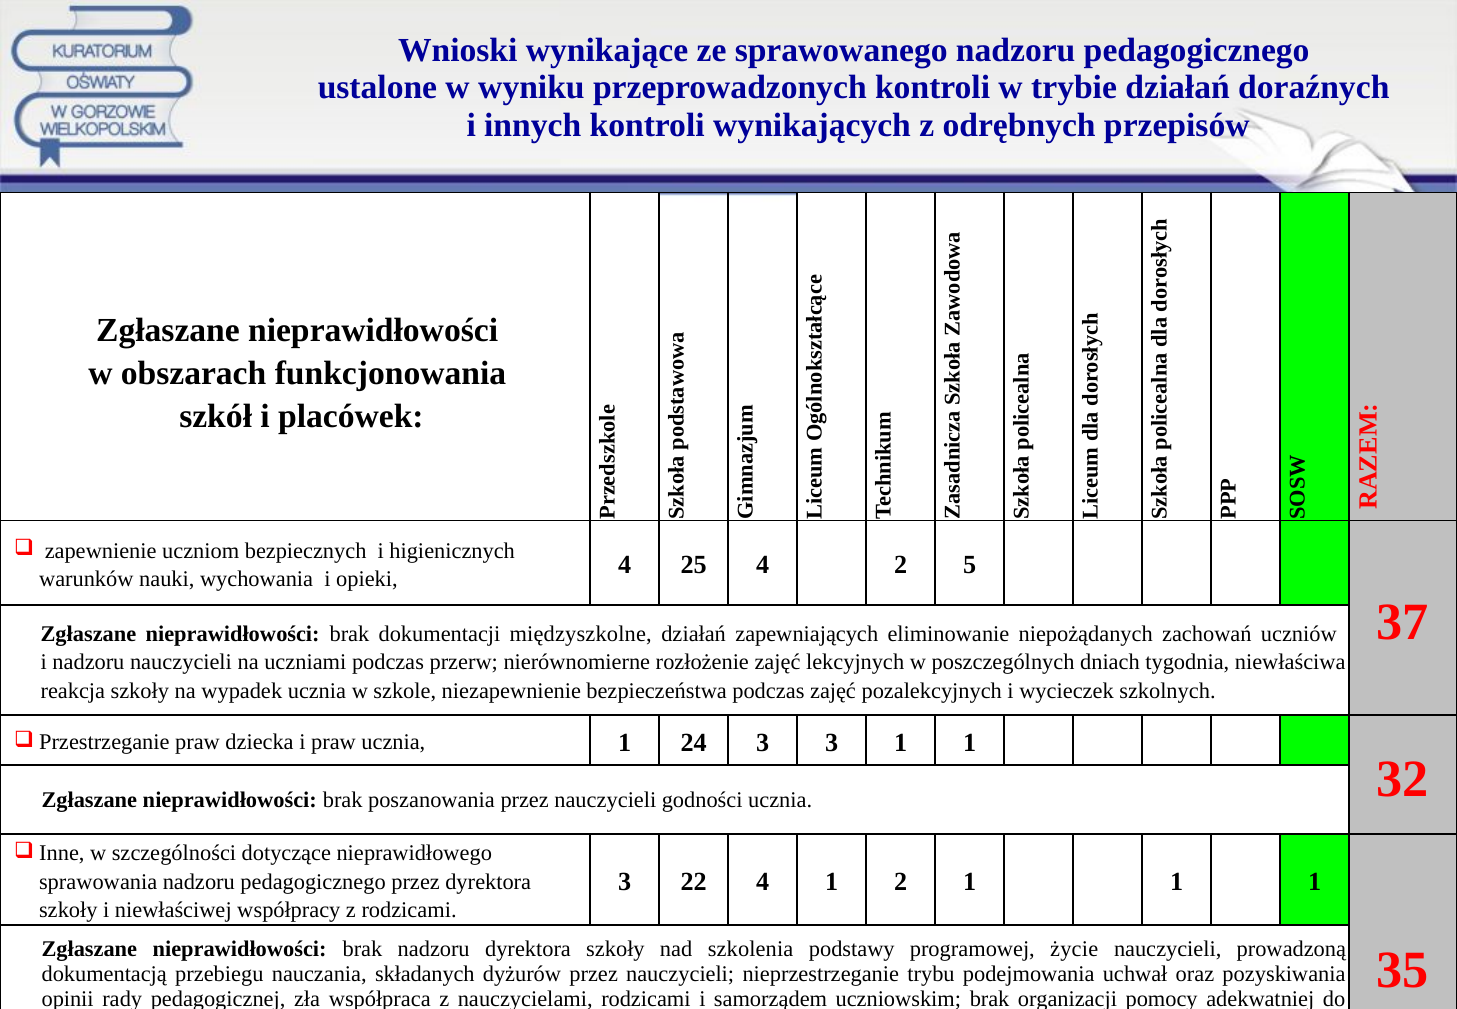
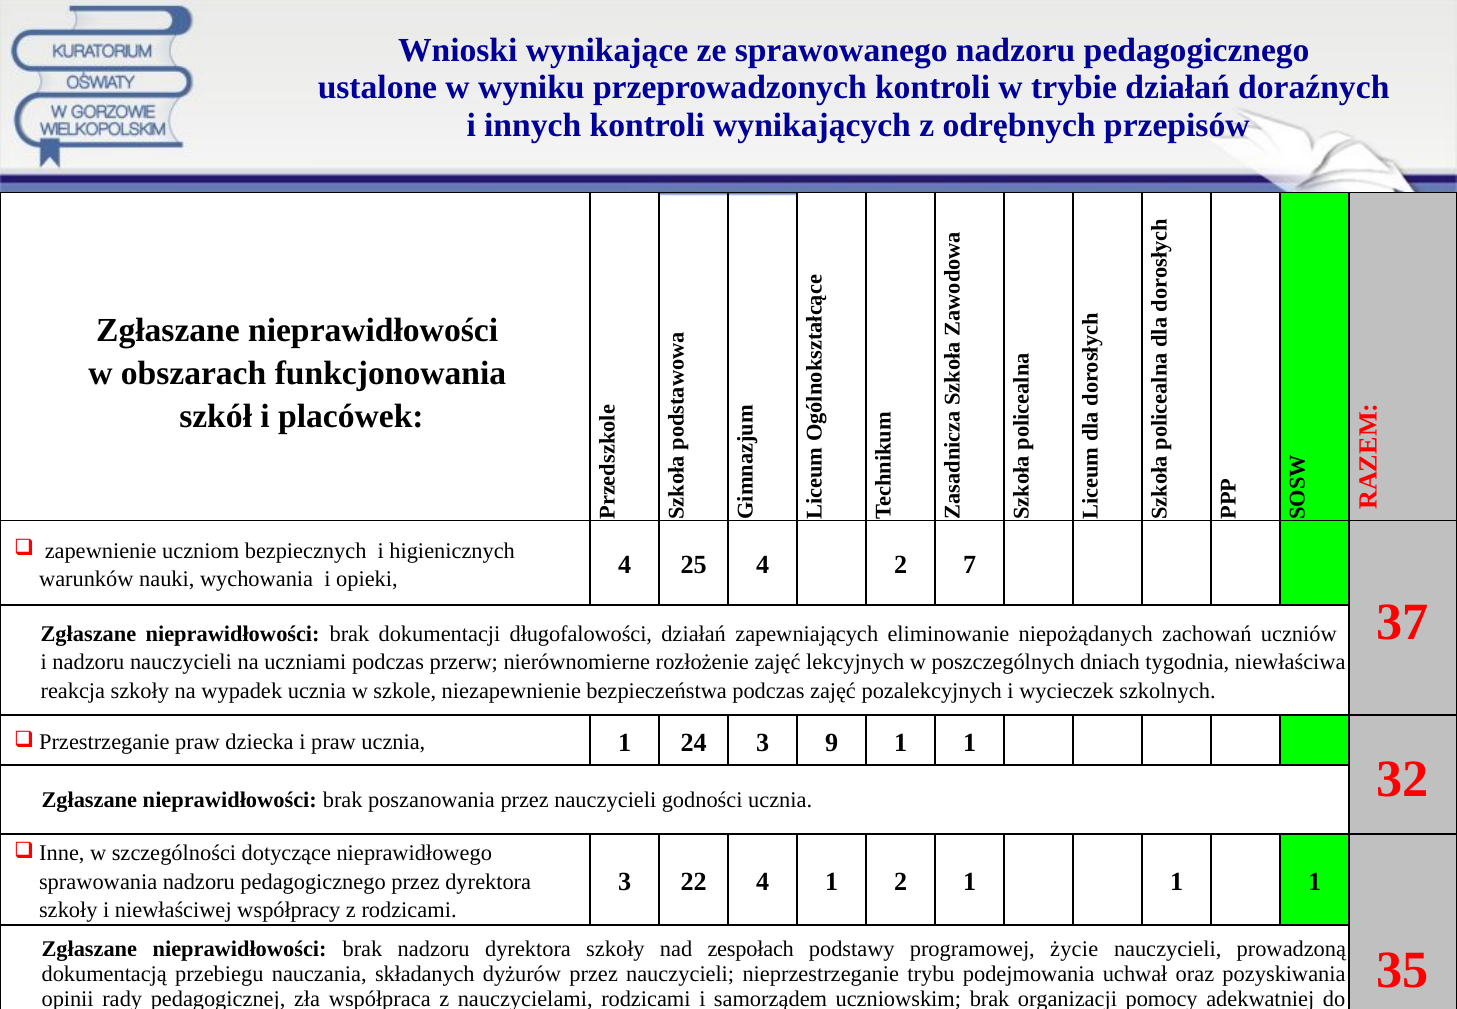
5: 5 -> 7 (970, 565)
międzyszkolne: międzyszkolne -> długofalowości (581, 634)
3 3: 3 -> 9 (832, 742)
szkolenia: szkolenia -> zespołach (751, 949)
